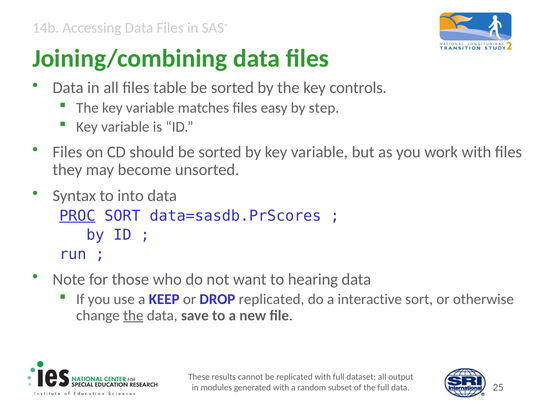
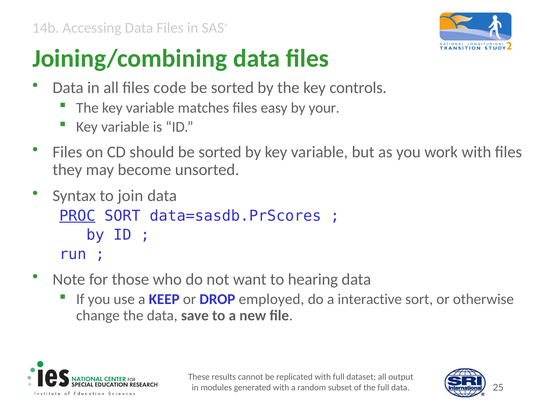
table: table -> code (170, 88)
step: step -> your (324, 108)
into: into -> join (130, 196)
DROP replicated: replicated -> employed (271, 299)
the underline: present -> none (133, 316)
